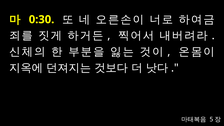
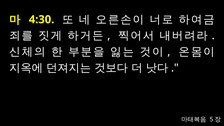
0:30: 0:30 -> 4:30 (42, 20)
